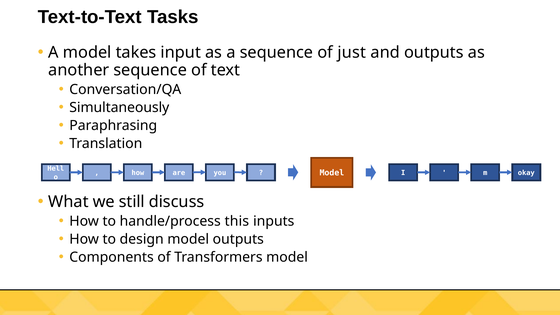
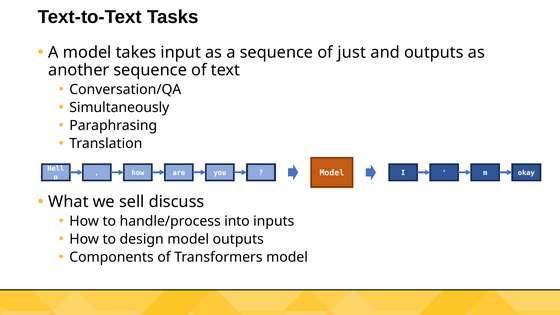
still: still -> sell (132, 202)
this: this -> into (237, 221)
